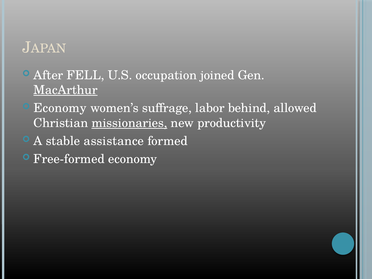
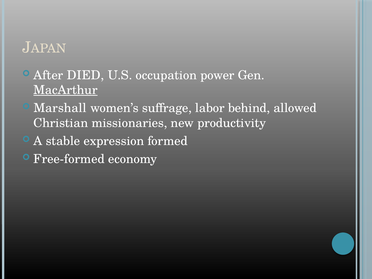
FELL: FELL -> DIED (86, 75)
joined: joined -> power (217, 75)
Economy: Economy -> Marshall (60, 108)
missionaries underline: present -> none (129, 123)
assistance: assistance -> expression (114, 141)
